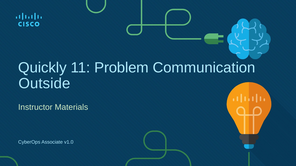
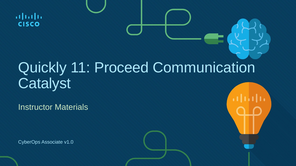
Problem: Problem -> Proceed (121, 68)
Outside: Outside -> Catalyst (45, 84)
